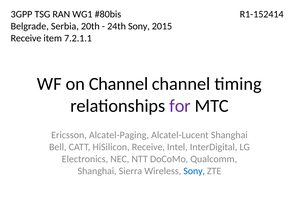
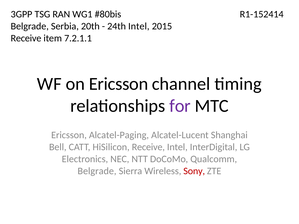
24th Sony: Sony -> Intel (139, 26)
on Channel: Channel -> Ericsson (119, 84)
Shanghai: Shanghai -> Belgrade (97, 171)
Sony colour: blue -> red (194, 171)
